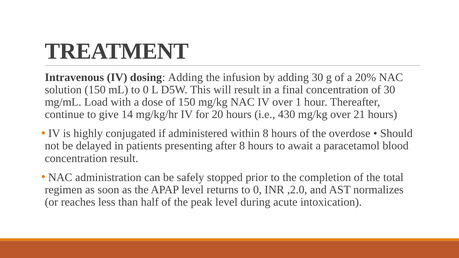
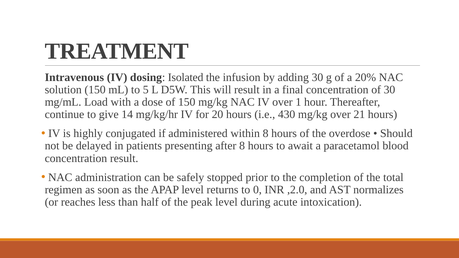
dosing Adding: Adding -> Isolated (186, 77)
mL to 0: 0 -> 5 (146, 90)
